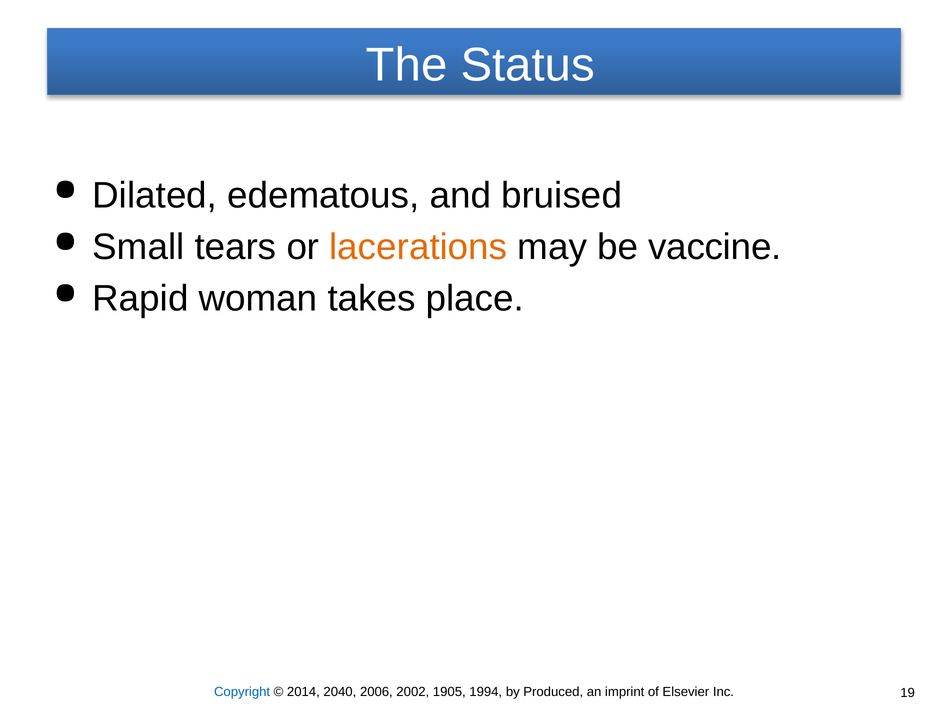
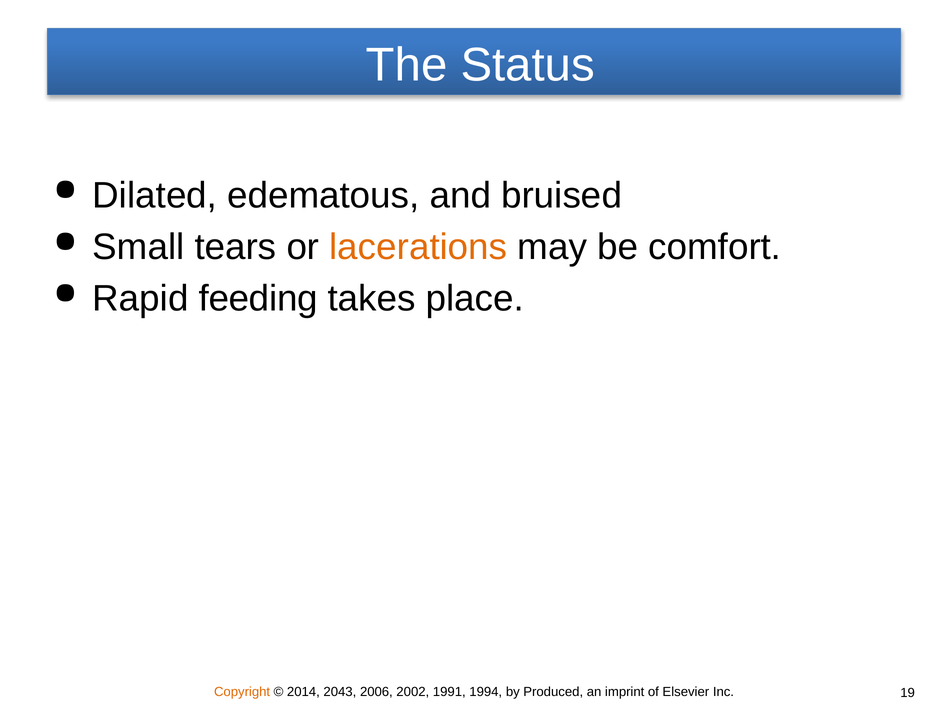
vaccine: vaccine -> comfort (715, 247)
woman: woman -> feeding (258, 299)
Copyright colour: blue -> orange (242, 692)
2040: 2040 -> 2043 (340, 692)
1905: 1905 -> 1991 (449, 692)
